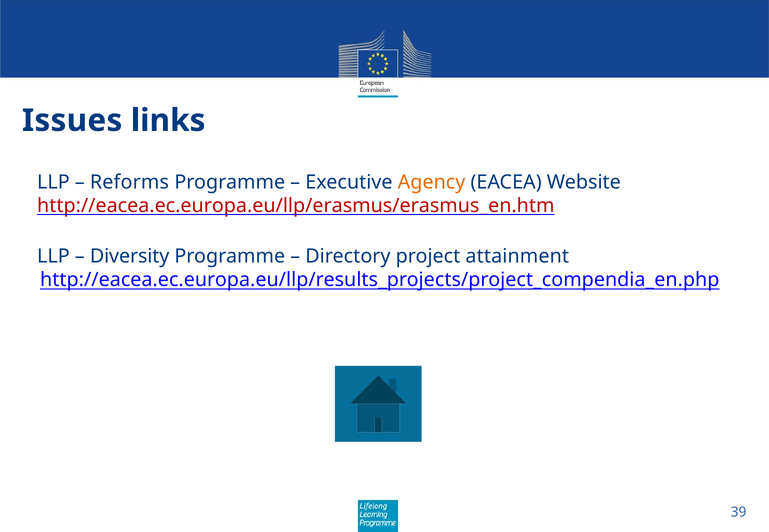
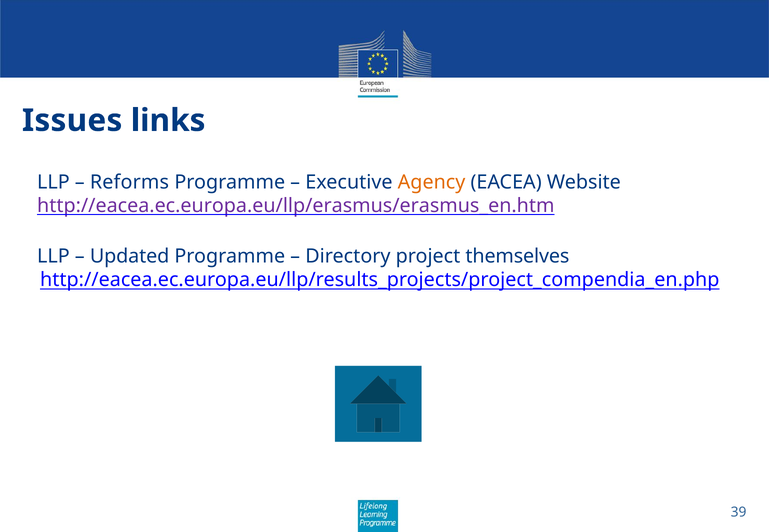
http://eacea.ec.europa.eu/llp/erasmus/erasmus_en.htm colour: red -> purple (296, 206)
Diversity: Diversity -> Updated (130, 256)
attainment: attainment -> themselves (517, 256)
